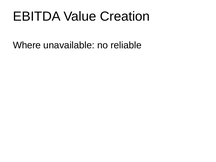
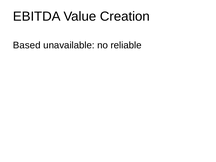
Where: Where -> Based (27, 45)
